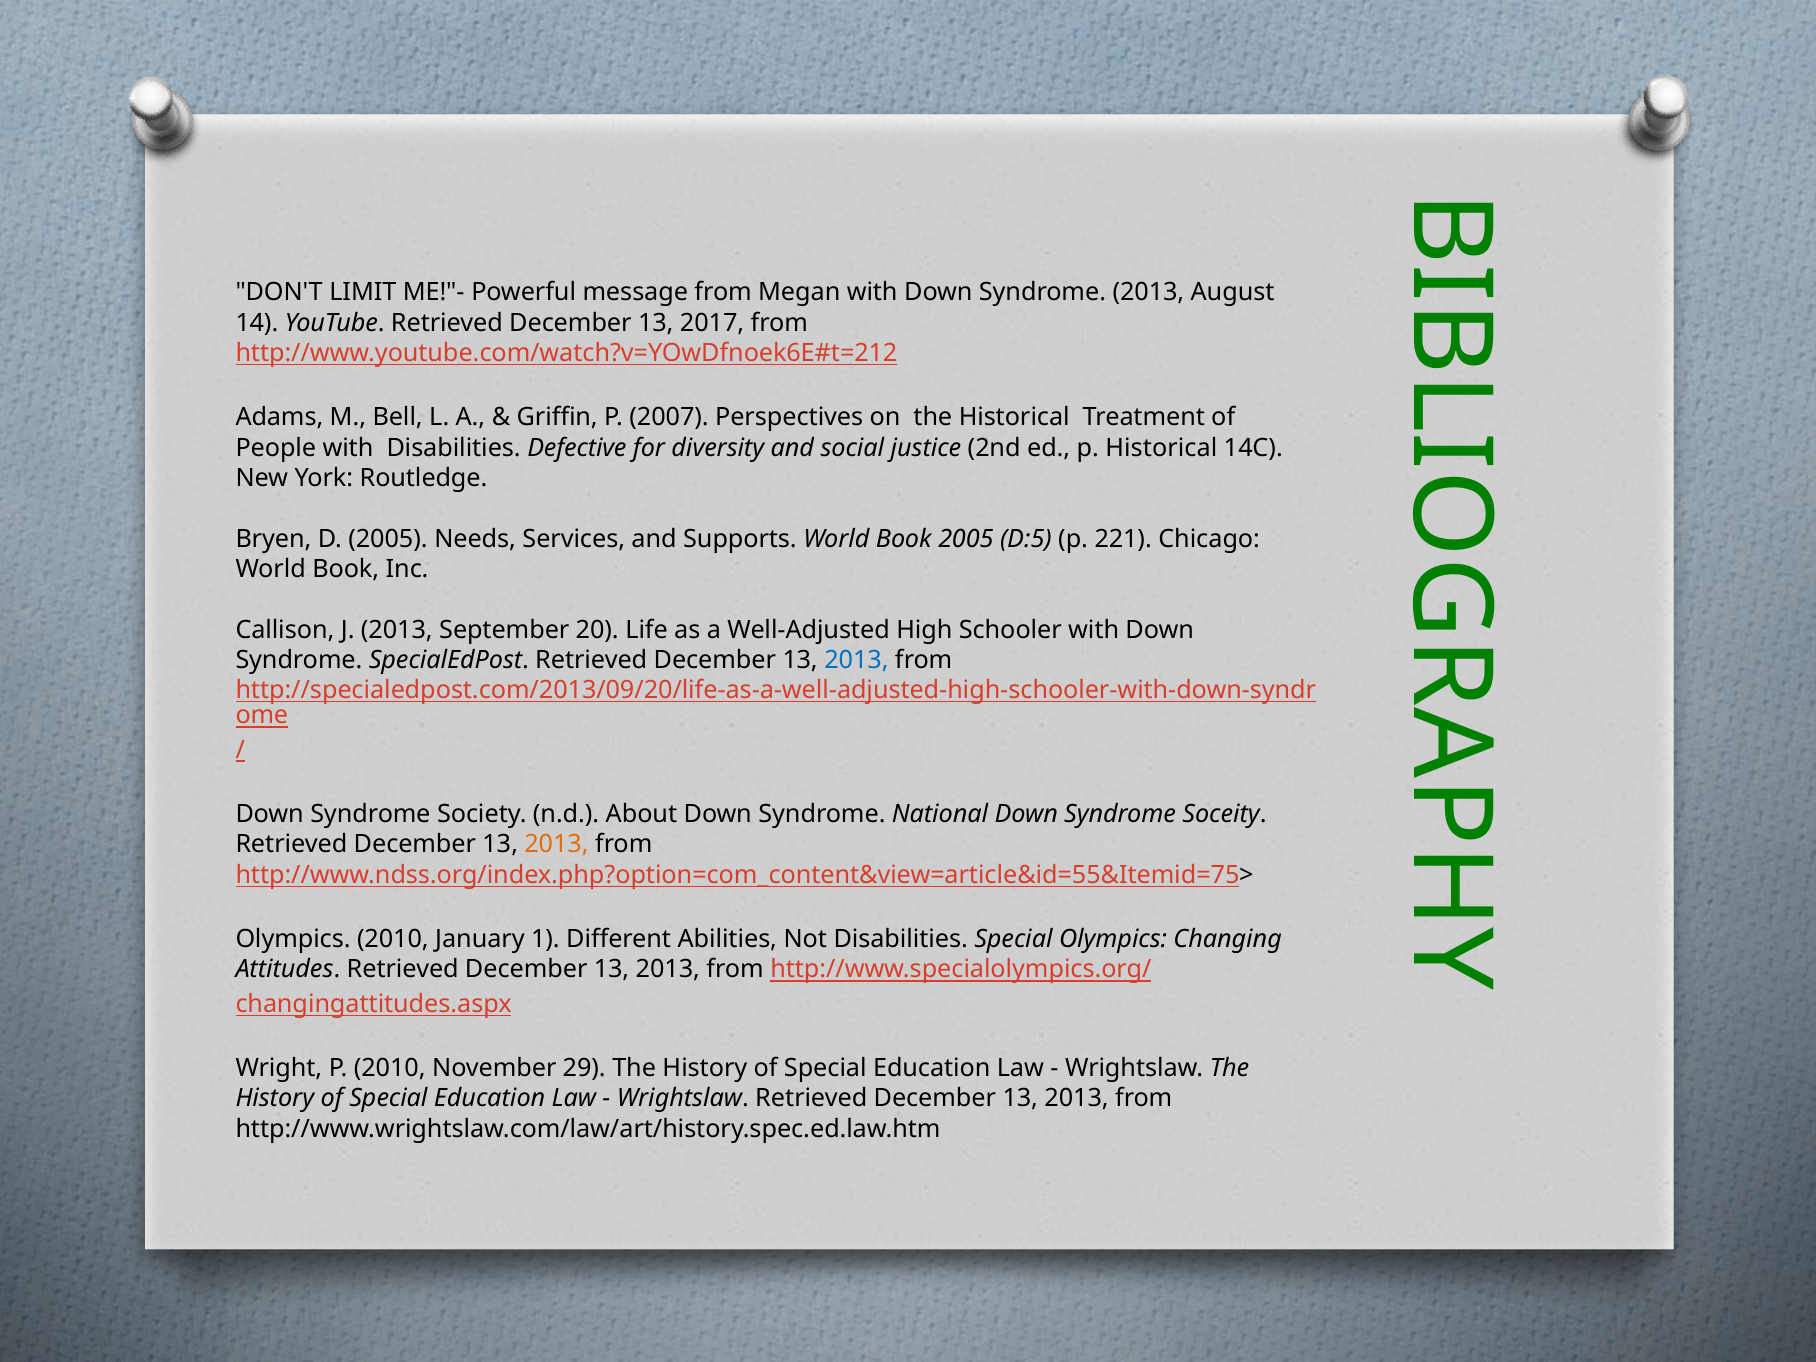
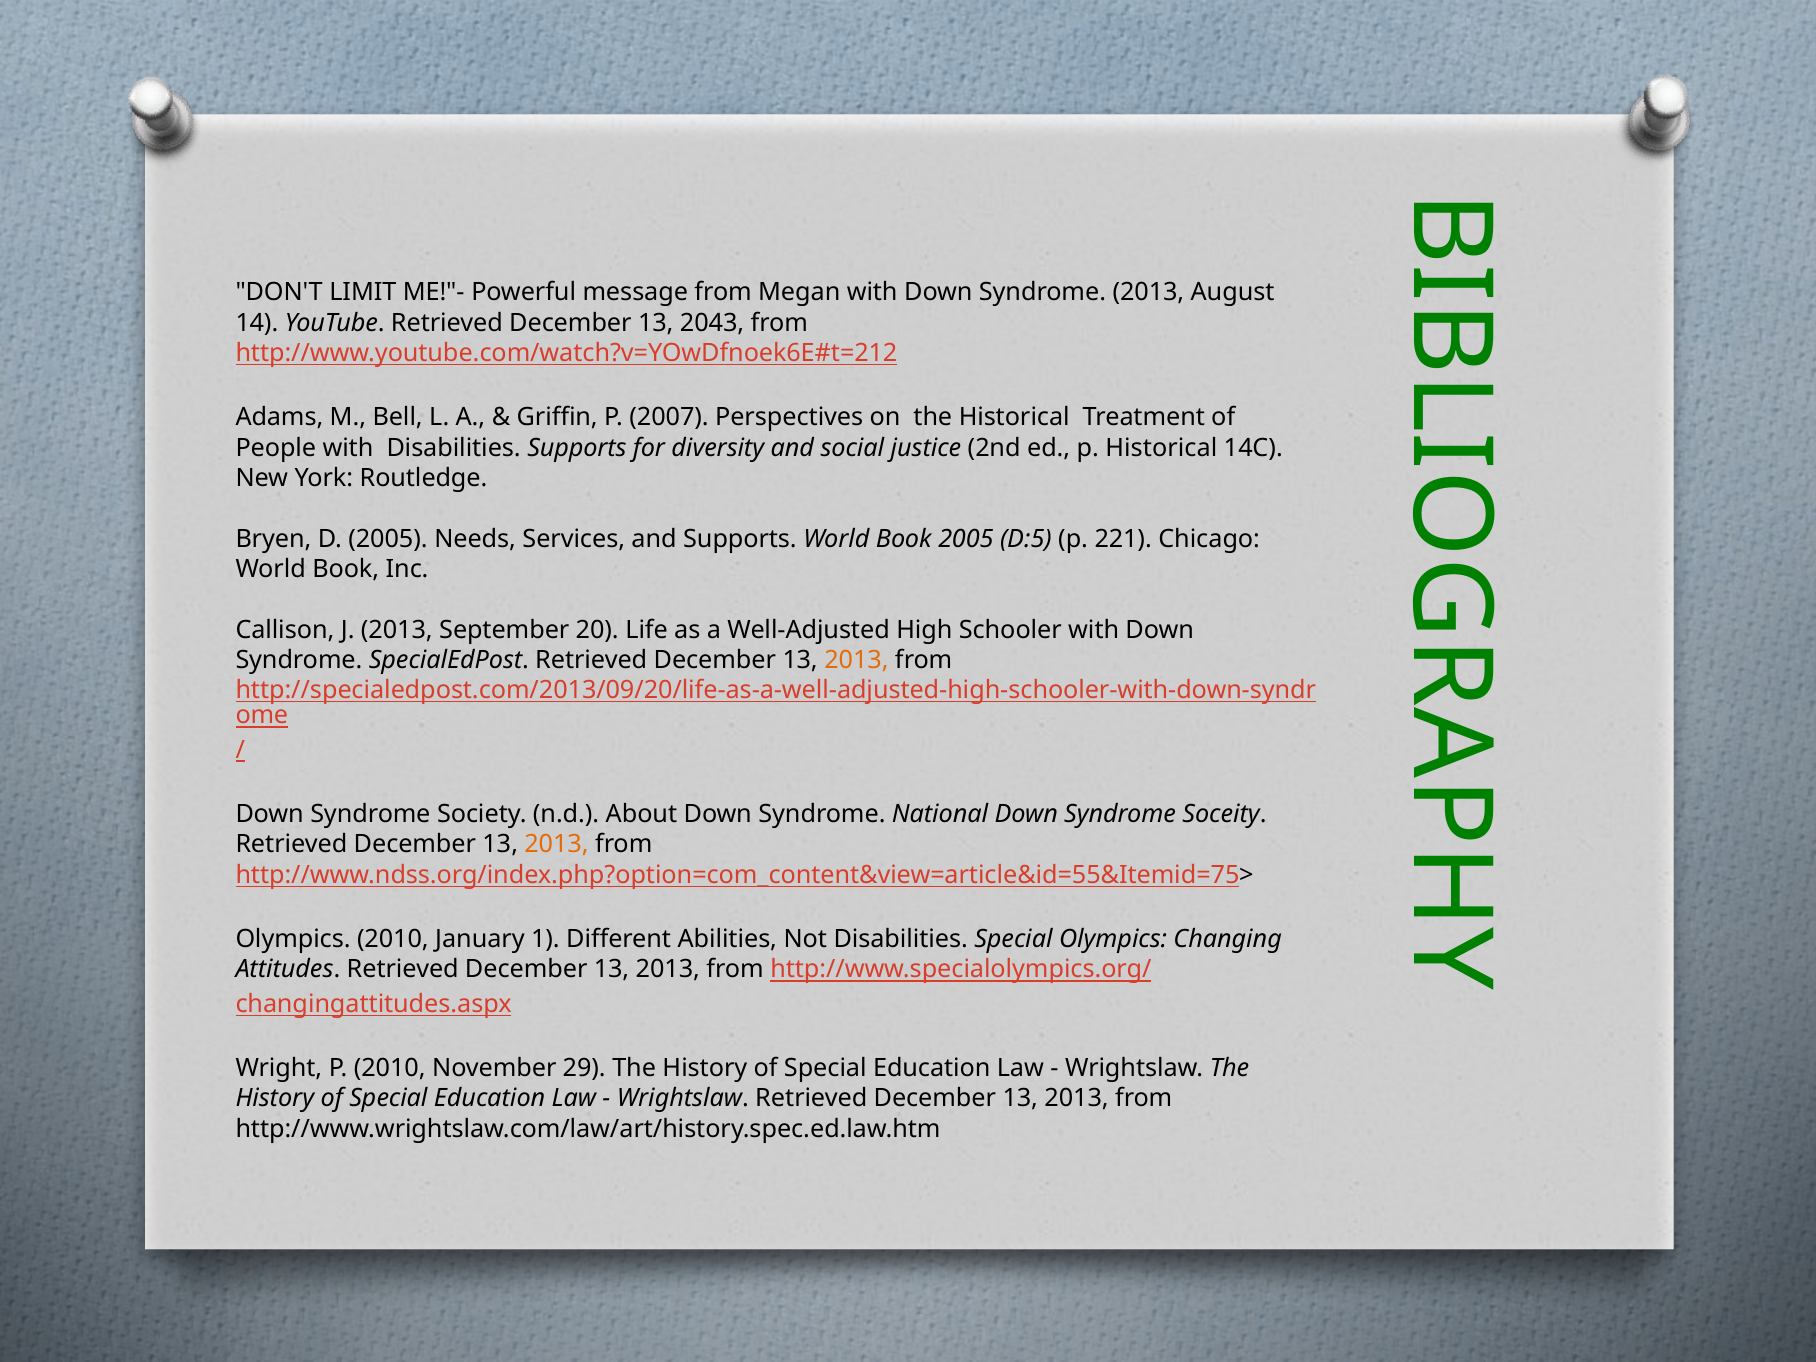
2017: 2017 -> 2043 (712, 323)
Disabilities Defective: Defective -> Supports (577, 448)
2013 colour: blue -> orange (856, 660)
